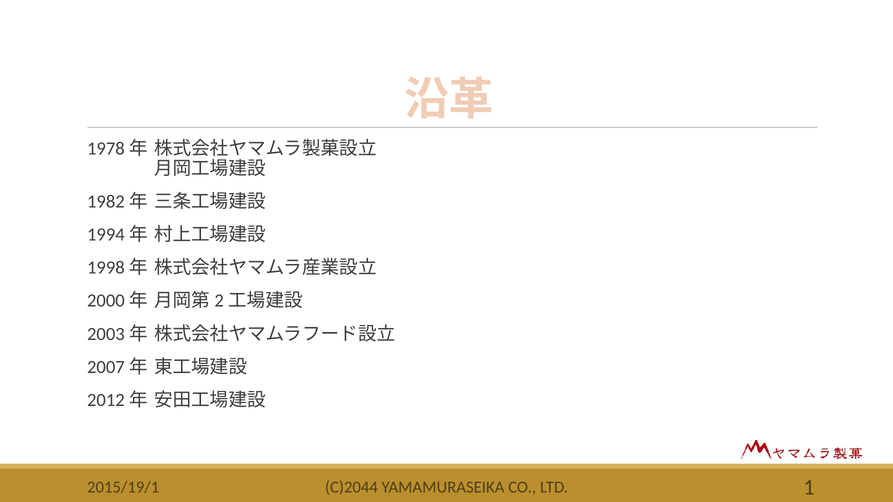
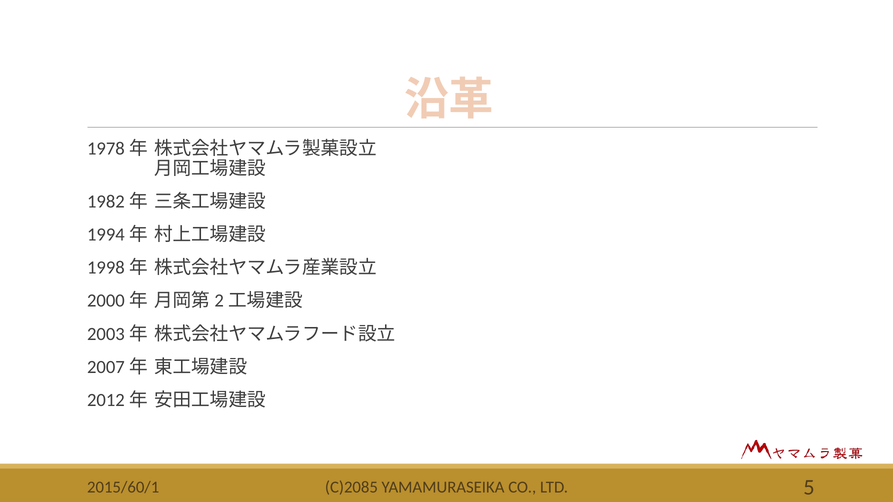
C)2044: C)2044 -> C)2085 (351, 488)
1: 1 -> 5 (809, 488)
2015/19/1: 2015/19/1 -> 2015/60/1 (123, 488)
